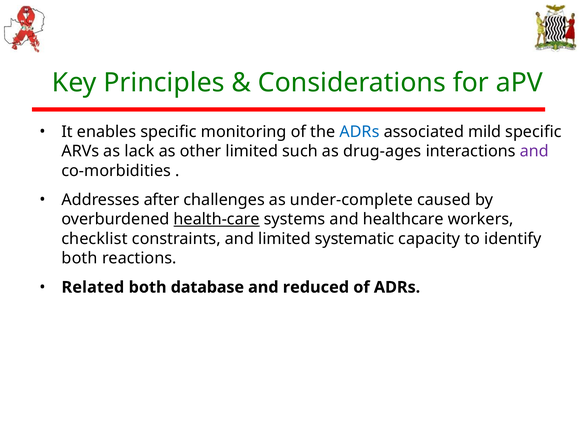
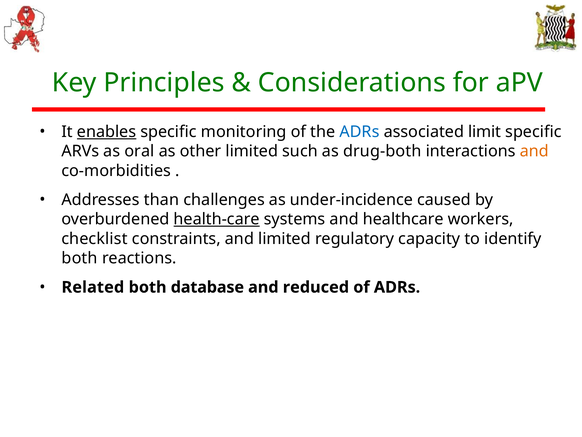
enables underline: none -> present (107, 132)
mild: mild -> limit (485, 132)
lack: lack -> oral (139, 151)
drug-ages: drug-ages -> drug-both (382, 151)
and colour: purple -> orange (534, 151)
after: after -> than (161, 200)
under-complete: under-complete -> under-incidence (351, 200)
systematic: systematic -> regulatory (355, 238)
